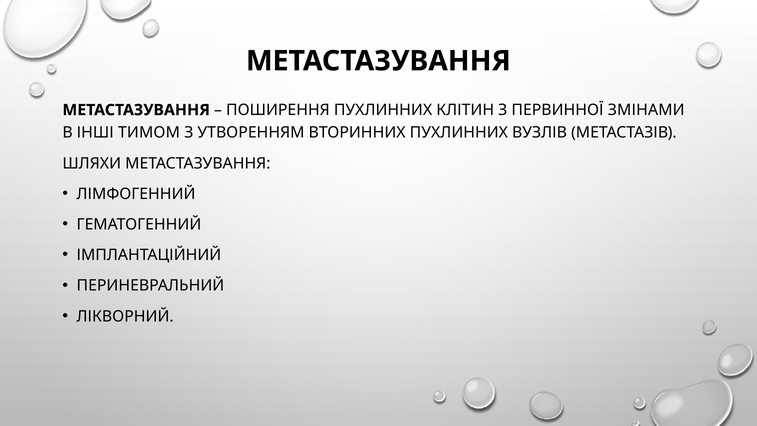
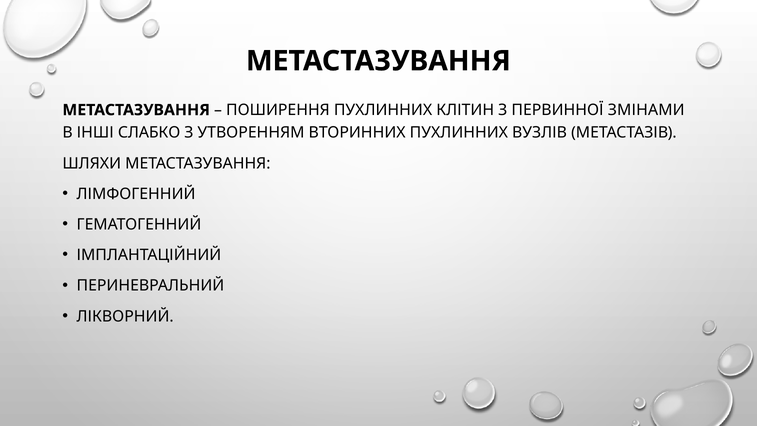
ТИМОМ: ТИМОМ -> СЛАБКО (149, 133)
